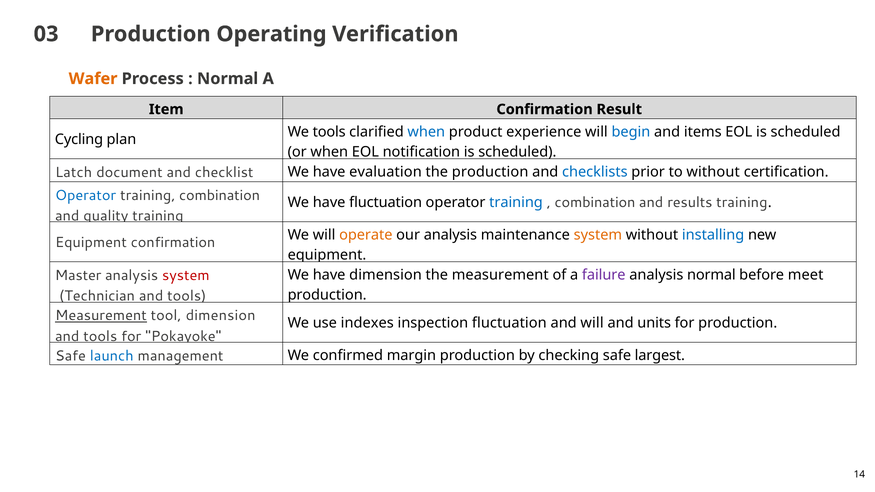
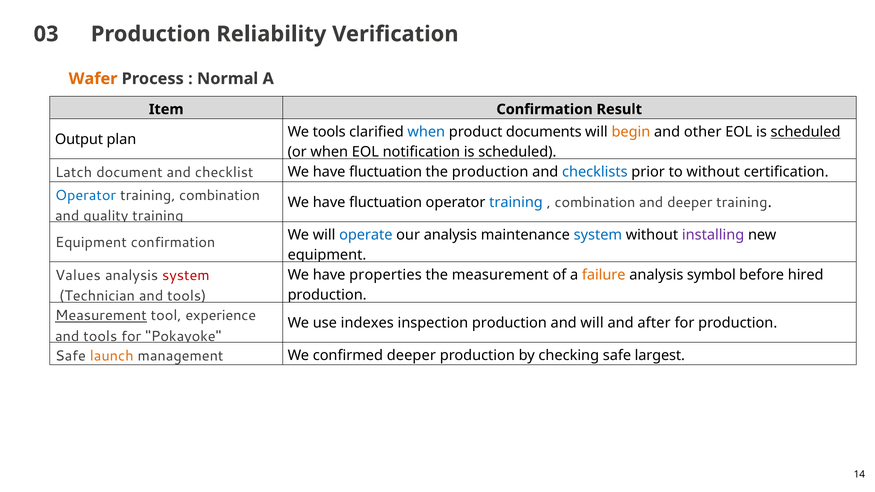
Operating: Operating -> Reliability (271, 34)
experience: experience -> documents (544, 132)
begin colour: blue -> orange (631, 132)
items: items -> other (703, 132)
scheduled underline: none -> present (806, 132)
Cycling: Cycling -> Output (79, 140)
checklist We have evaluation: evaluation -> fluctuation (386, 172)
and results: results -> deeper (690, 203)
operate colour: orange -> blue (366, 235)
system colour: orange -> blue (598, 235)
installing colour: blue -> purple (713, 235)
Master: Master -> Values (78, 276)
have dimension: dimension -> properties (385, 275)
failure colour: purple -> orange (604, 275)
analysis normal: normal -> symbol (711, 275)
meet: meet -> hired (806, 275)
tool dimension: dimension -> experience (221, 316)
inspection fluctuation: fluctuation -> production (509, 323)
units: units -> after (654, 323)
launch colour: blue -> orange (112, 356)
confirmed margin: margin -> deeper (411, 356)
